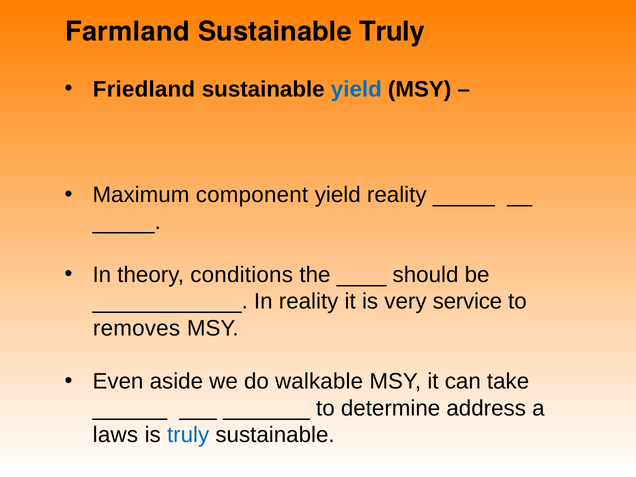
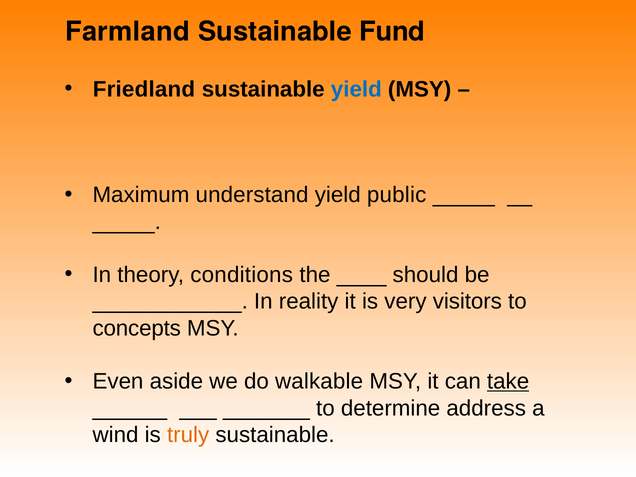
Sustainable Truly: Truly -> Fund (392, 32)
component: component -> understand (252, 195)
yield reality: reality -> public (397, 195)
service: service -> visitors (467, 302)
removes: removes -> concepts (137, 328)
take underline: none -> present (508, 381)
laws: laws -> wind (116, 435)
truly colour: blue -> orange (188, 435)
